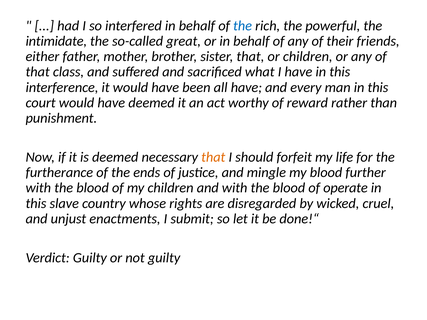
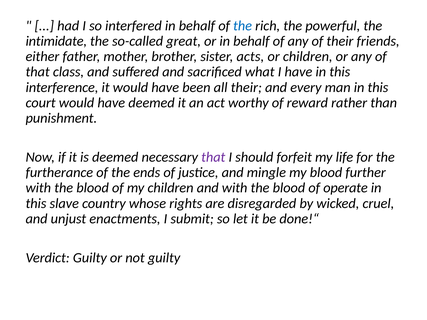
sister that: that -> acts (250, 57)
all have: have -> their (246, 87)
that colour: orange -> purple (213, 157)
